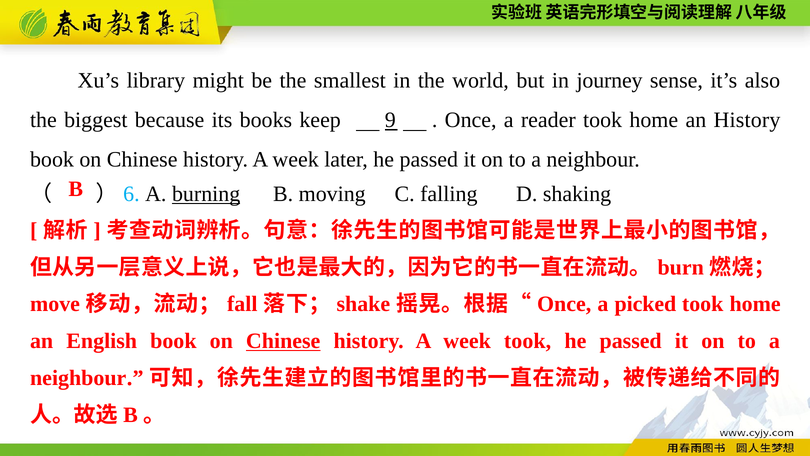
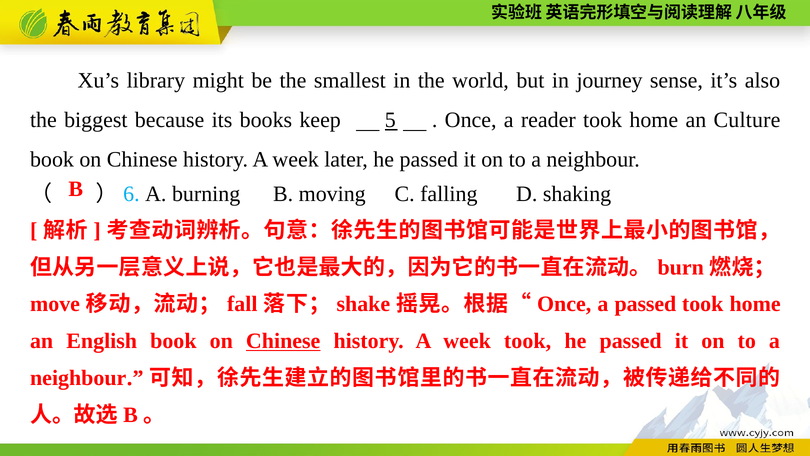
9: 9 -> 5 (390, 120)
an History: History -> Culture (747, 120)
burning underline: present -> none (206, 194)
a picked: picked -> passed (645, 304)
